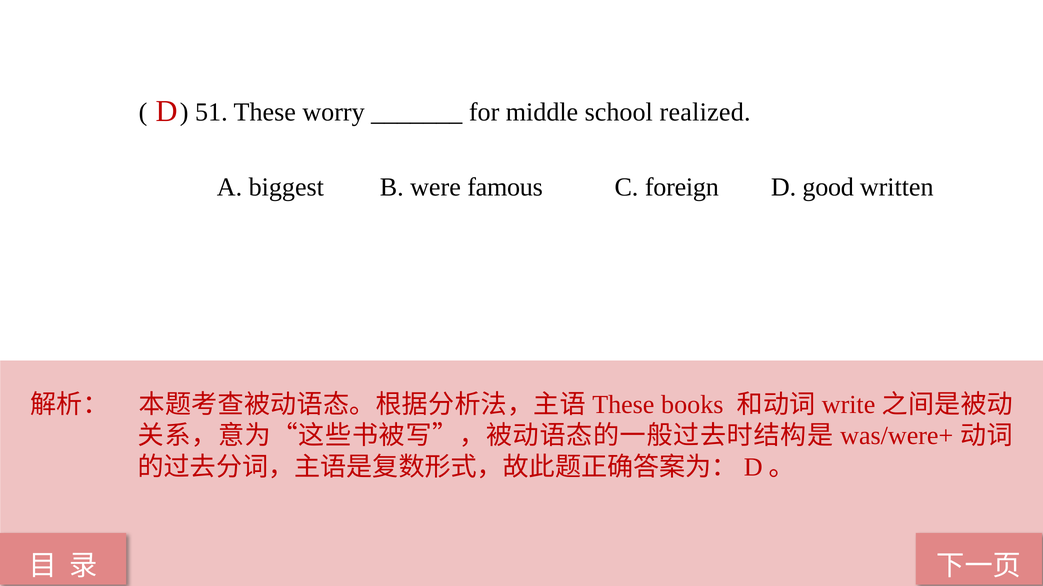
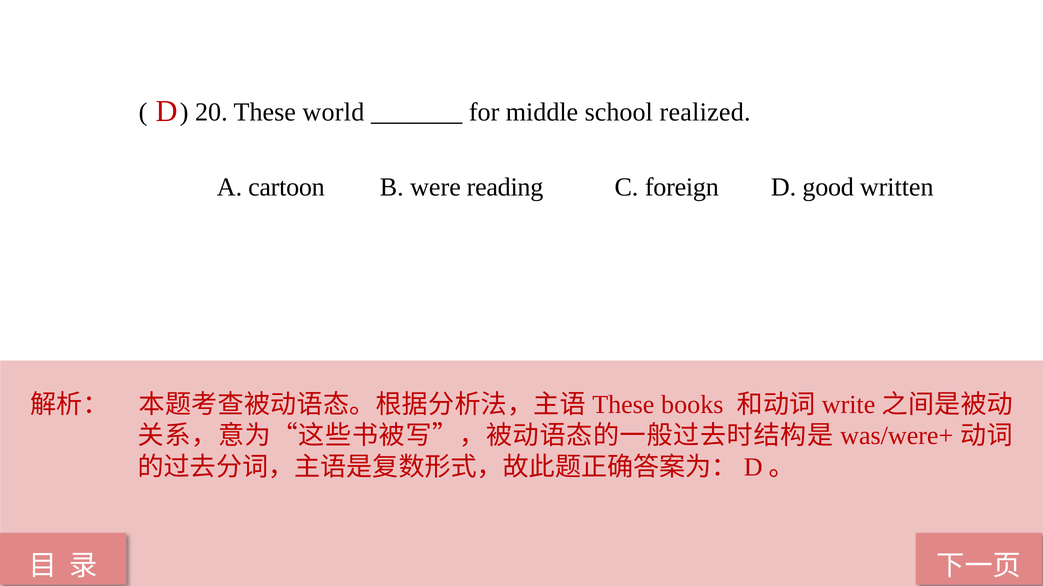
51: 51 -> 20 (211, 112)
worry: worry -> world (333, 112)
biggest: biggest -> cartoon (286, 187)
famous: famous -> reading (505, 187)
